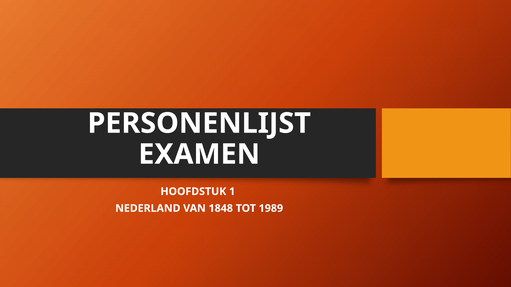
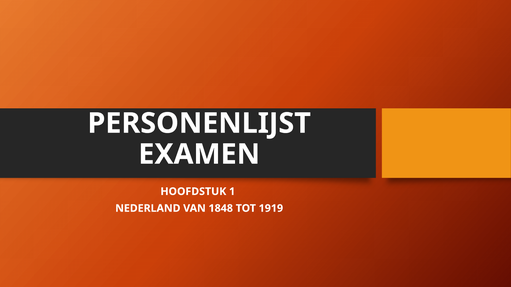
1989: 1989 -> 1919 (271, 209)
